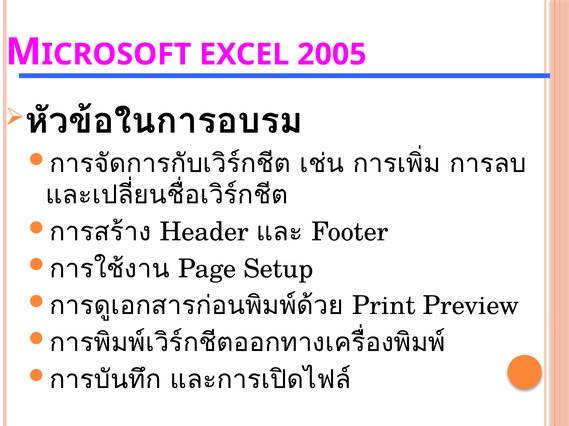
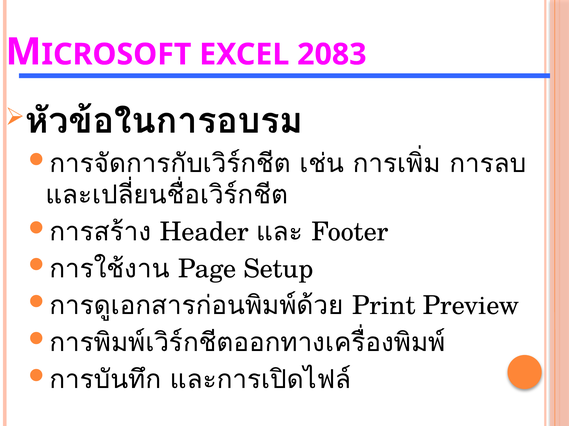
2005: 2005 -> 2083 (332, 55)
